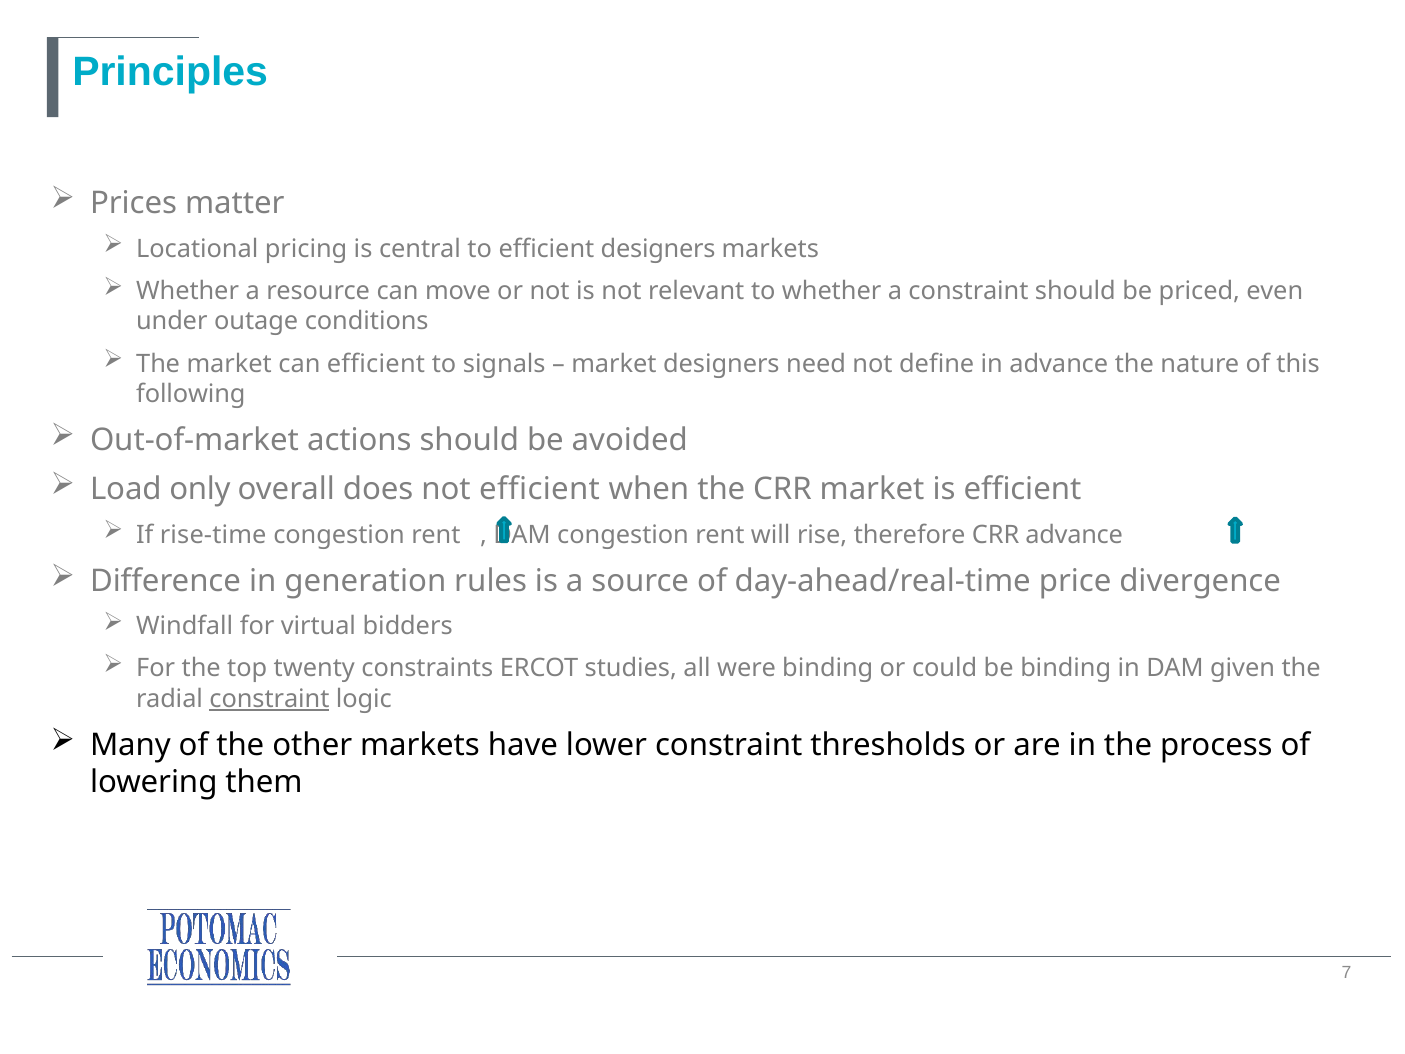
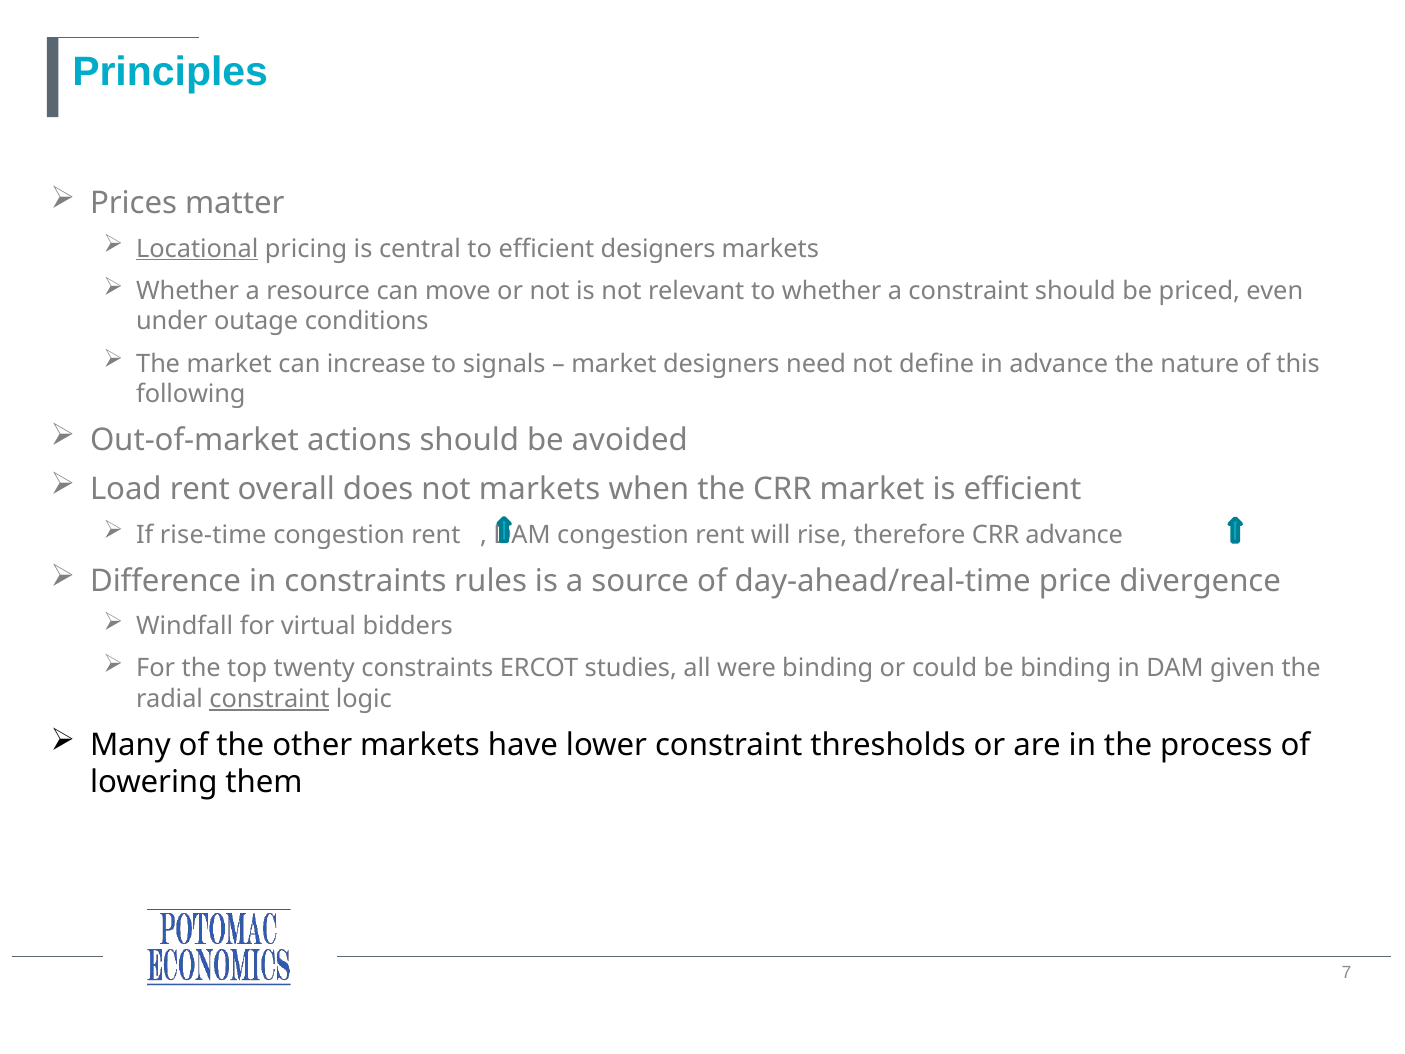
Locational underline: none -> present (197, 249)
can efficient: efficient -> increase (376, 364)
Load only: only -> rent (200, 489)
not efficient: efficient -> markets (540, 489)
in generation: generation -> constraints (365, 581)
